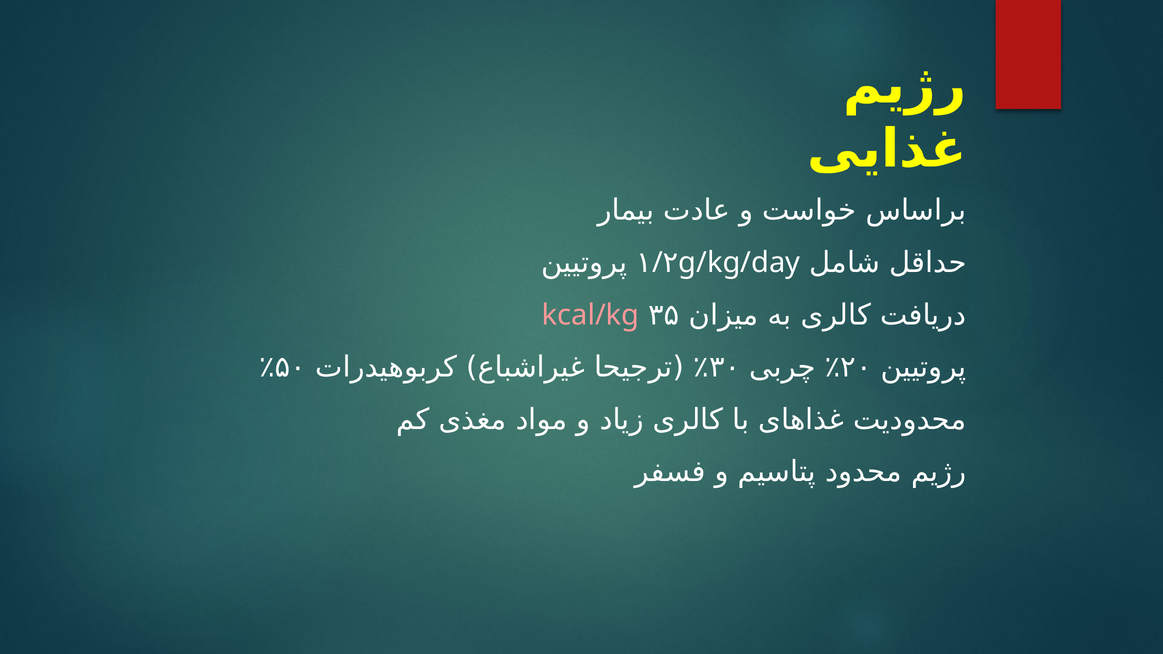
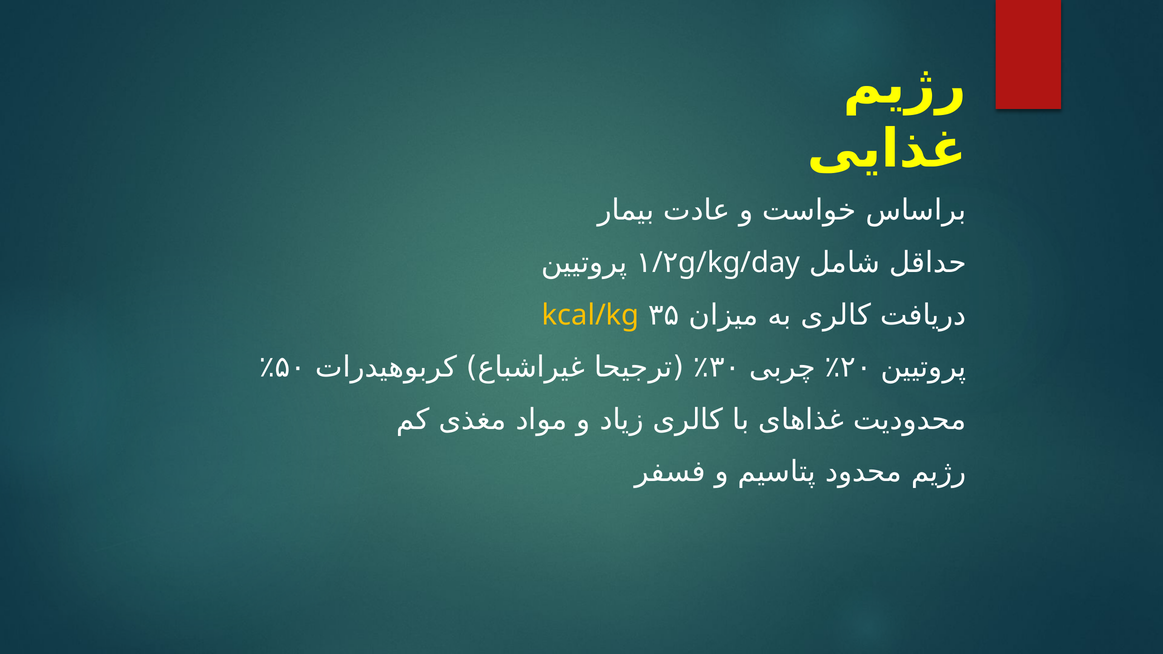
kcal/kg colour: pink -> yellow (591, 315)
